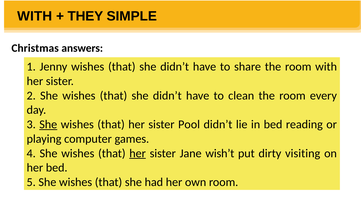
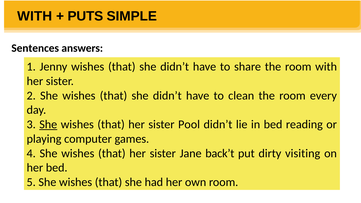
THEY: THEY -> PUTS (85, 16)
Christmas: Christmas -> Sentences (35, 48)
her underline: present -> none (138, 153)
wish’t: wish’t -> back’t (220, 153)
